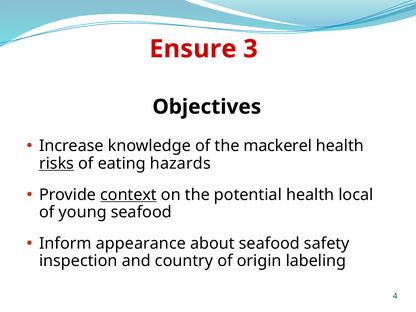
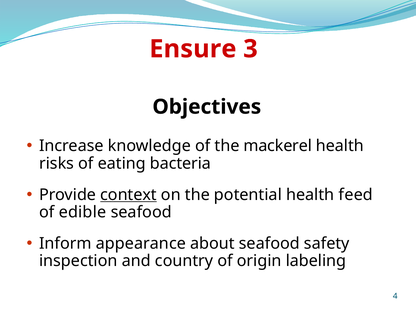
risks underline: present -> none (57, 163)
hazards: hazards -> bacteria (180, 163)
local: local -> feed (356, 195)
young: young -> edible (83, 212)
